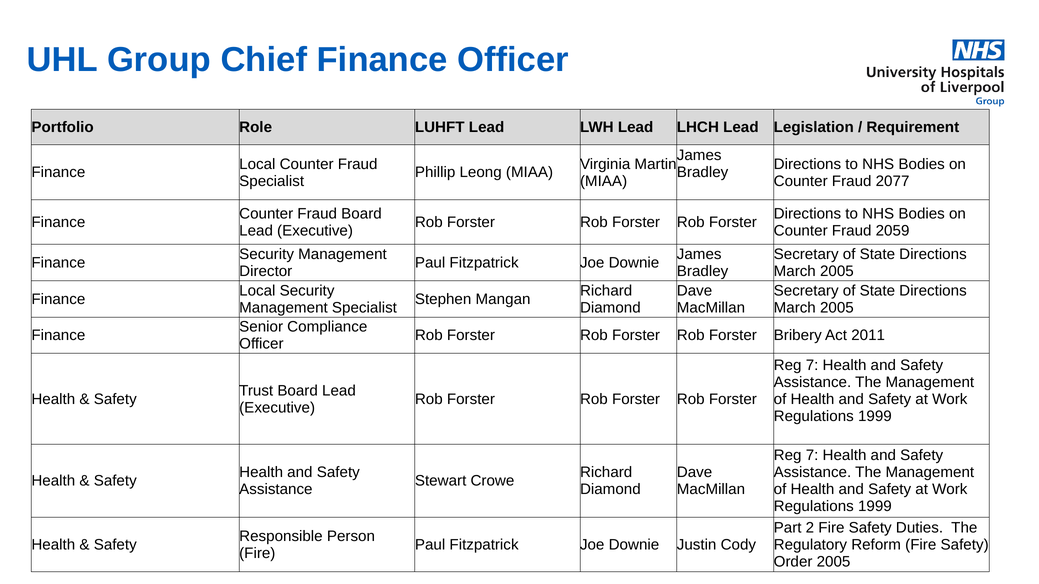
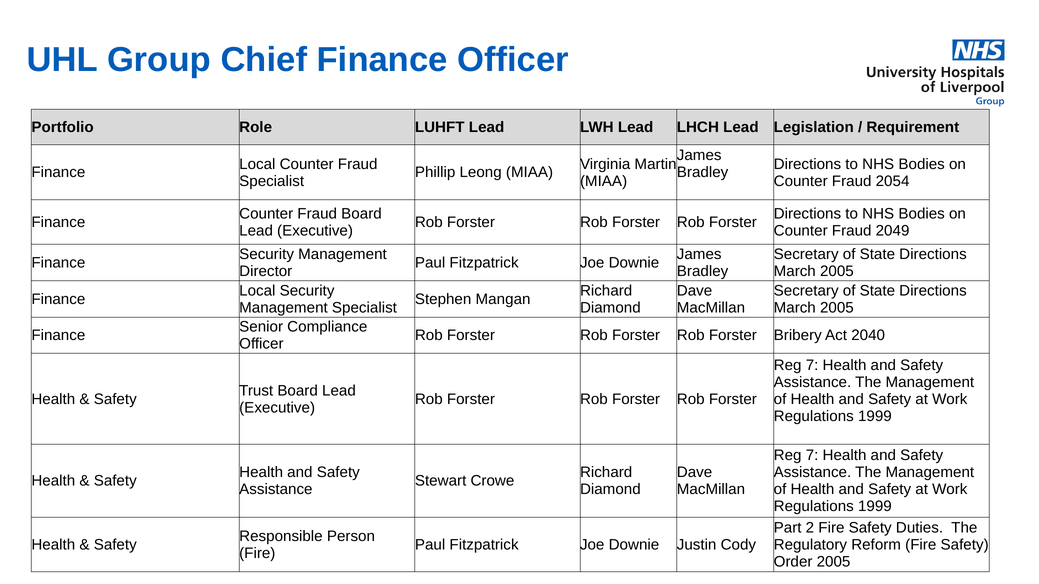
2077: 2077 -> 2054 (893, 181)
2059: 2059 -> 2049 (893, 231)
2011: 2011 -> 2040 (868, 336)
